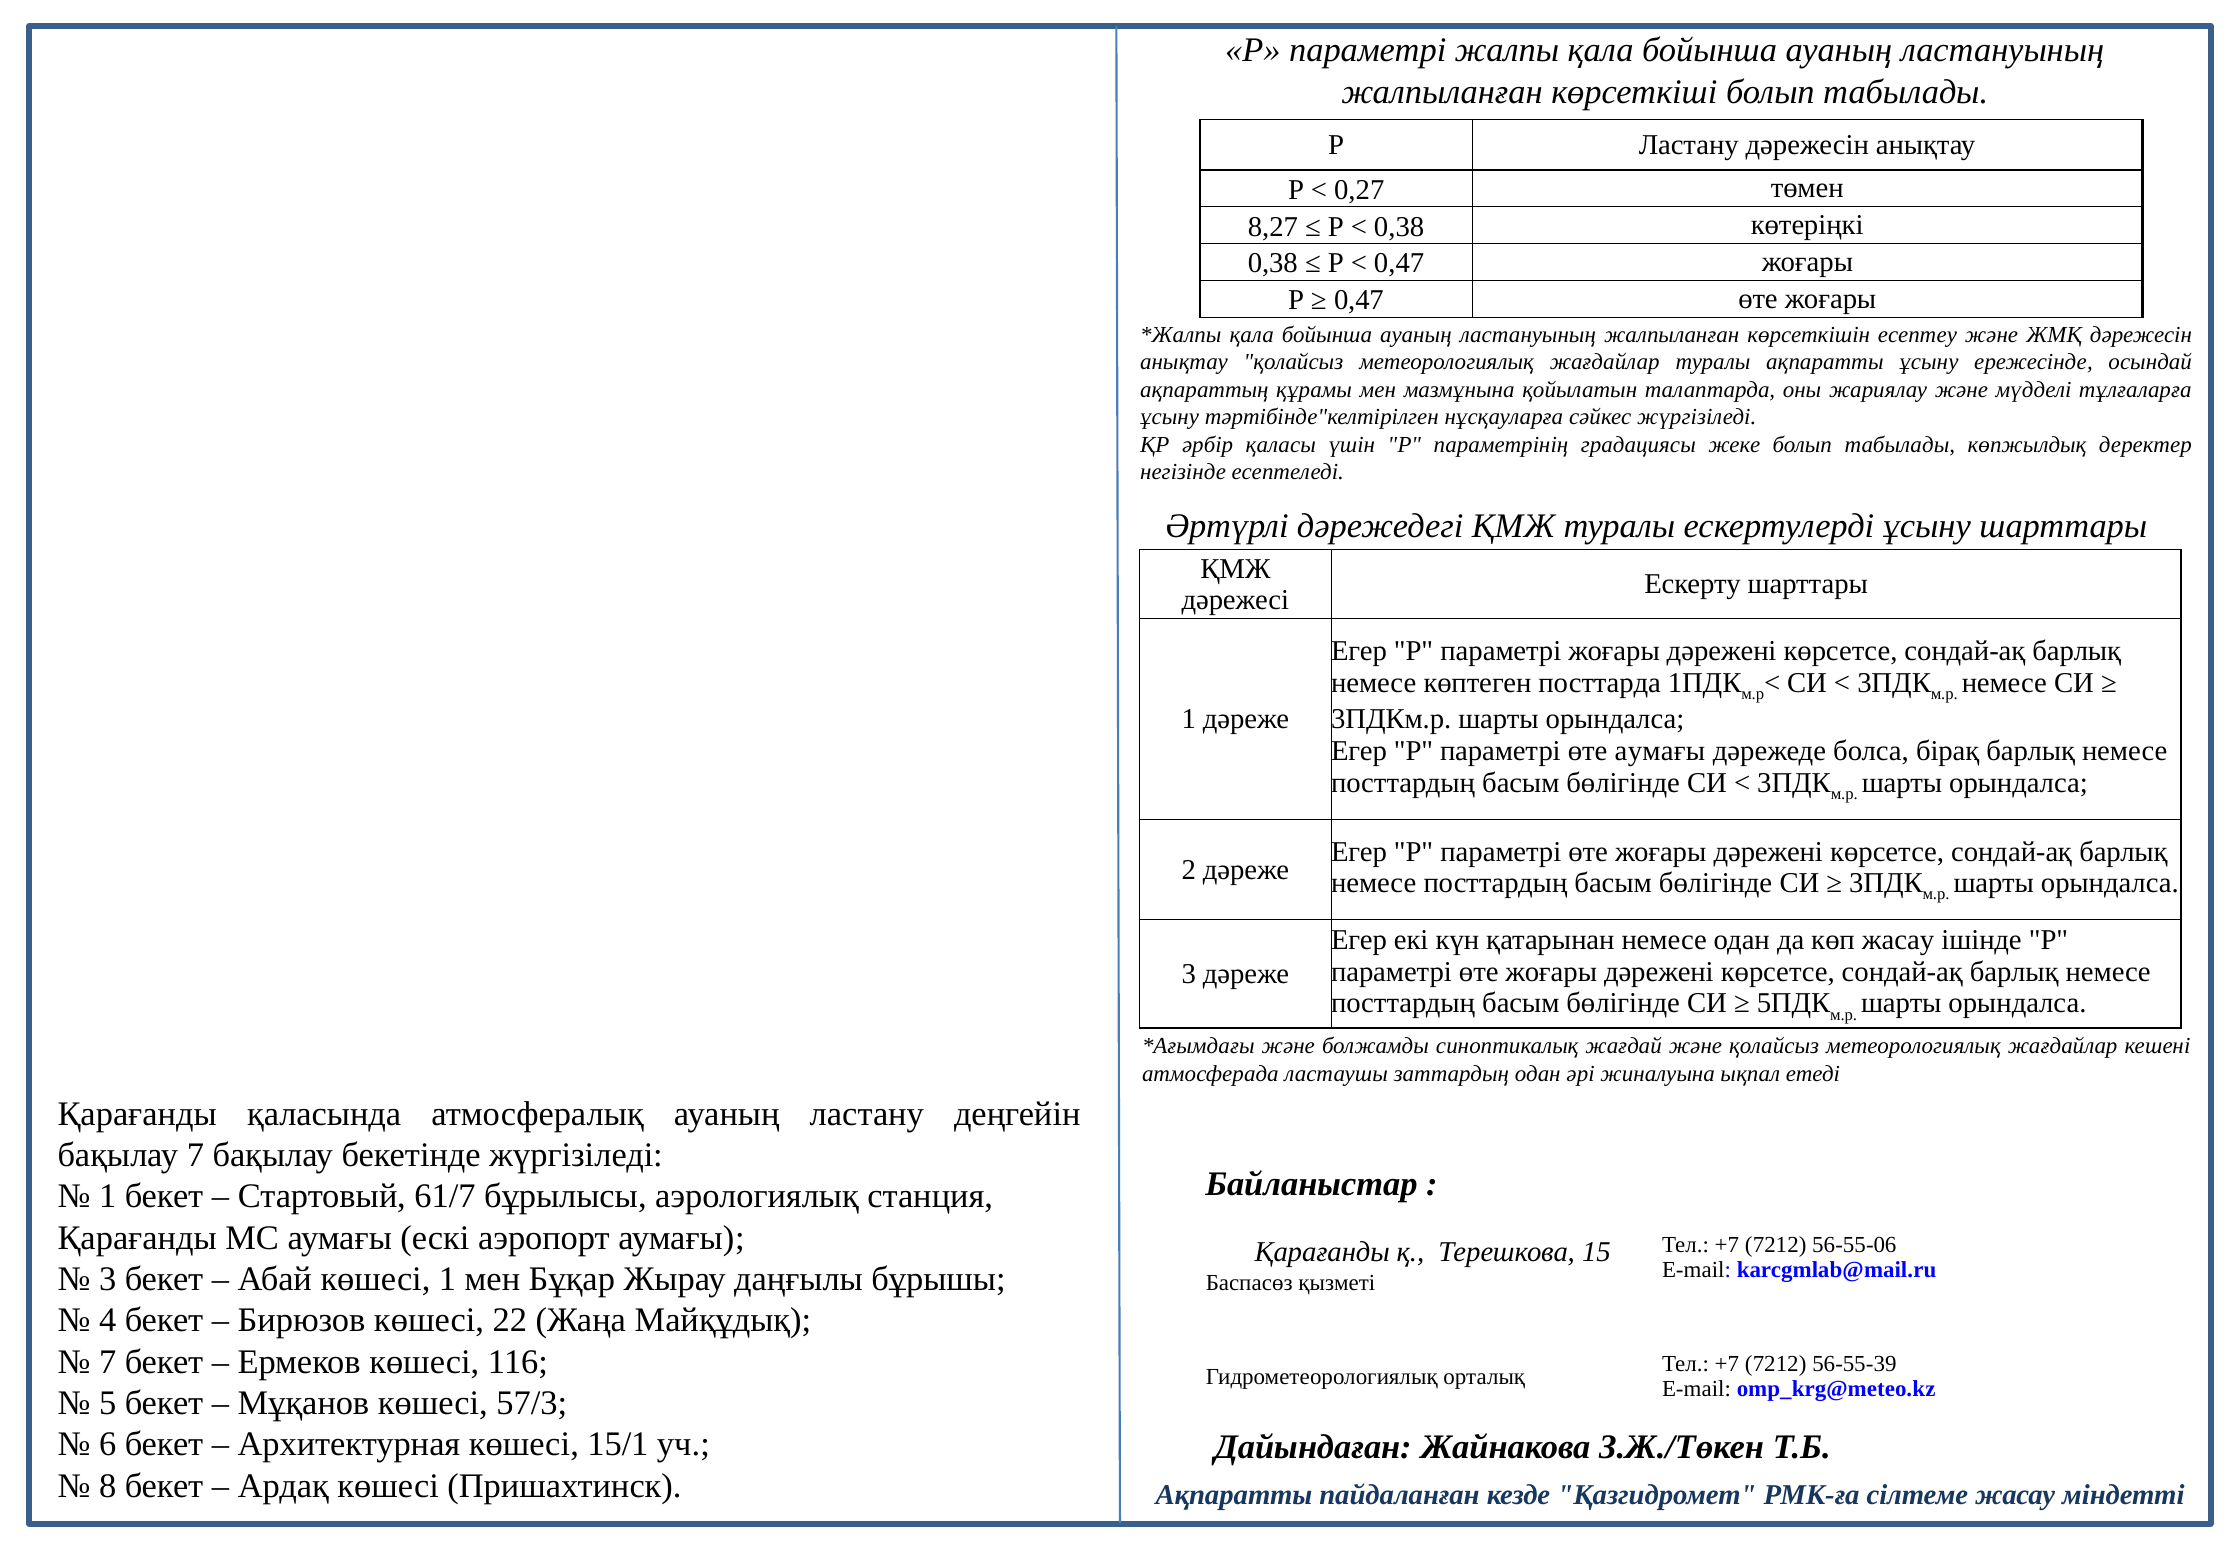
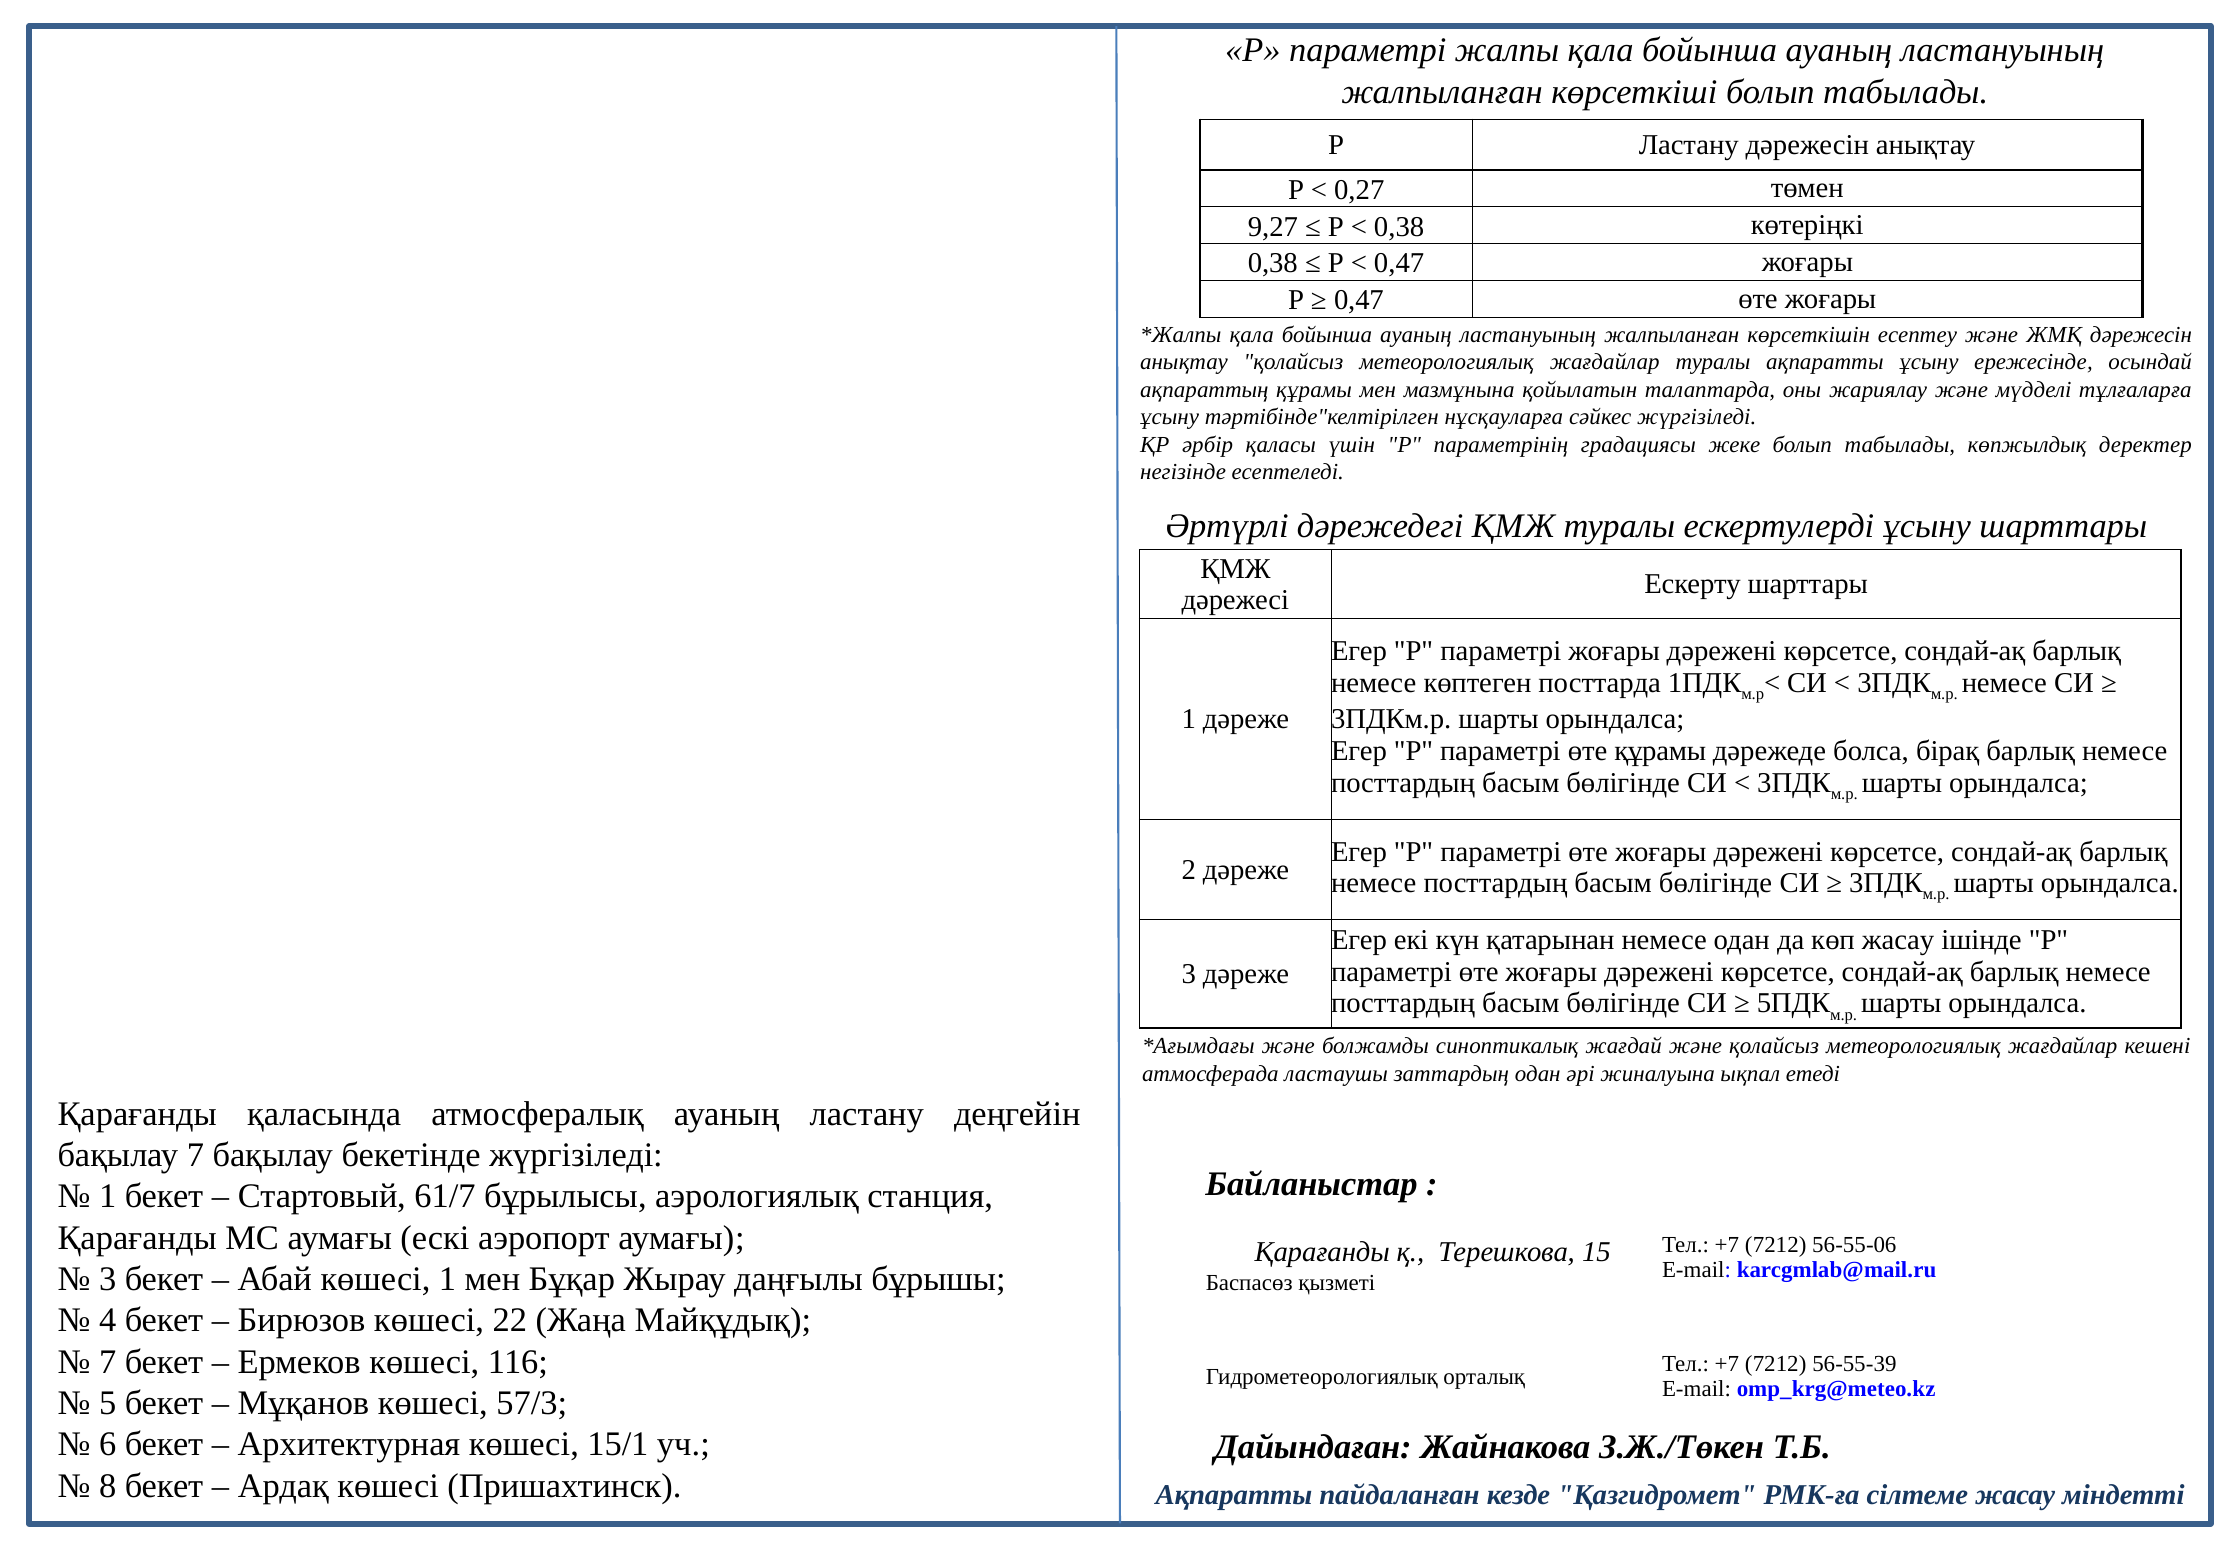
8,27: 8,27 -> 9,27 (1273, 227)
өте аумағы: аумағы -> құрамы (1660, 751)
